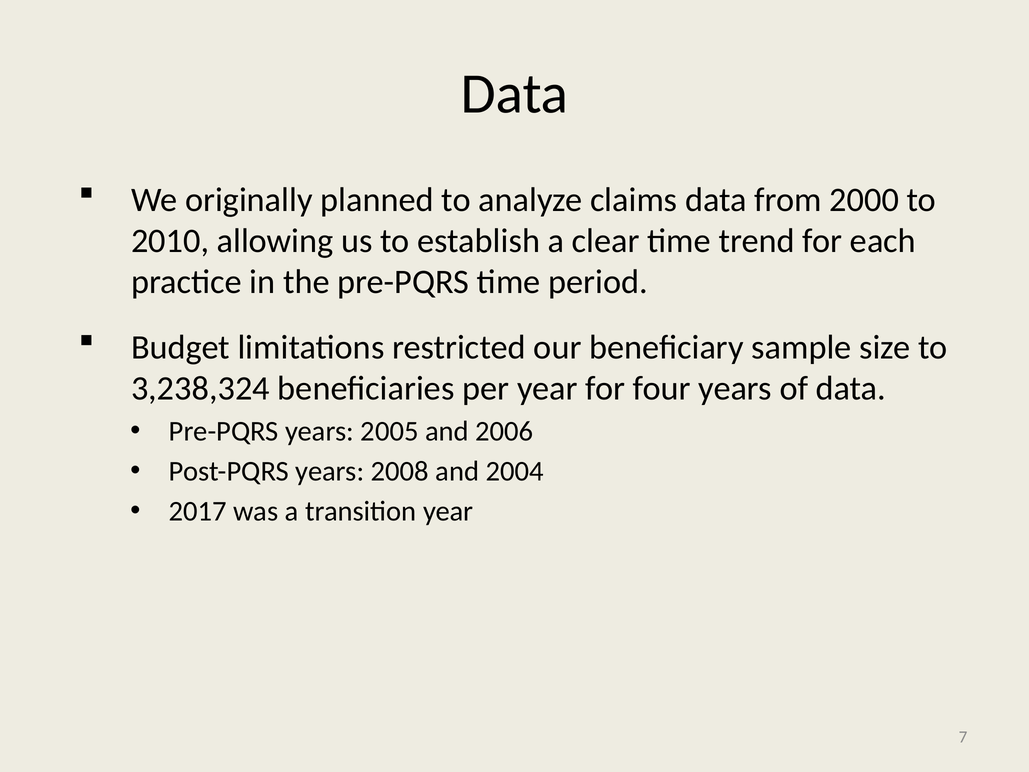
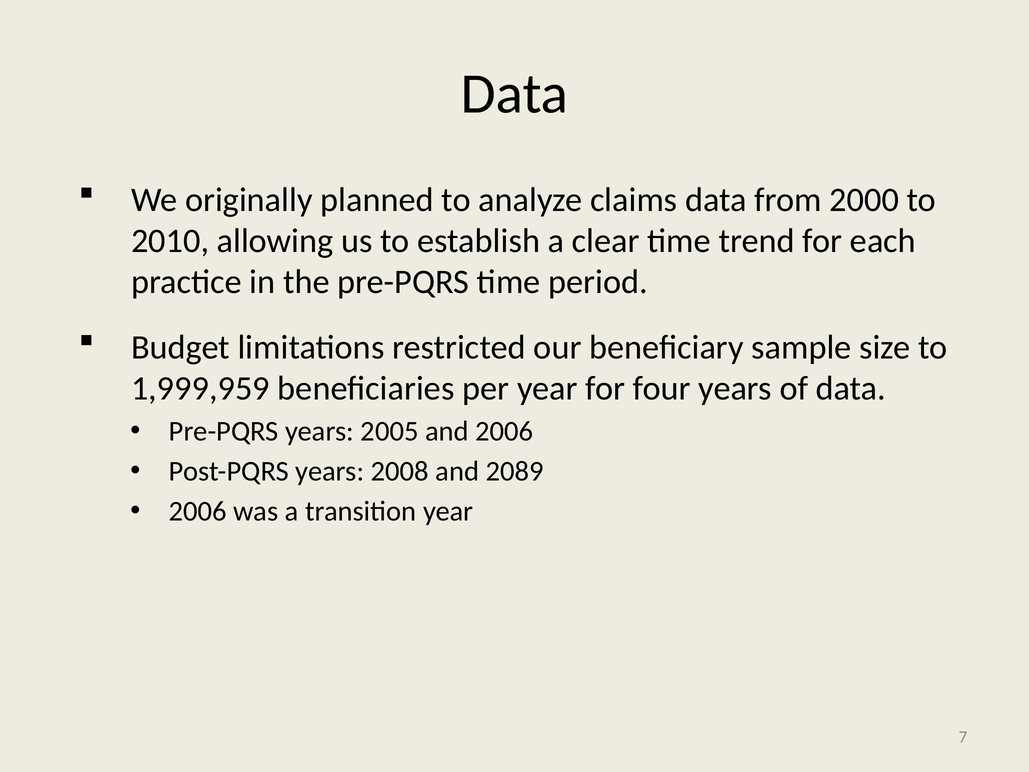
3,238,324: 3,238,324 -> 1,999,959 (200, 388)
2004: 2004 -> 2089 (515, 471)
2017: 2017 -> 2006 (198, 511)
